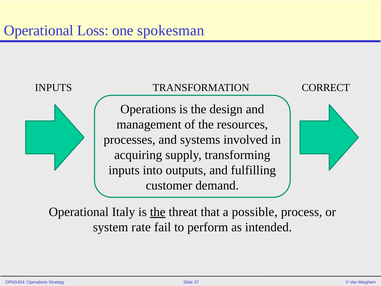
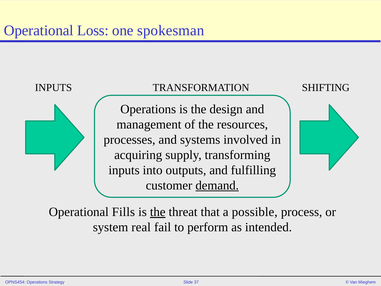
CORRECT: CORRECT -> SHIFTING (326, 88)
demand underline: none -> present (217, 185)
Italy: Italy -> Fills (123, 212)
rate: rate -> real (141, 227)
